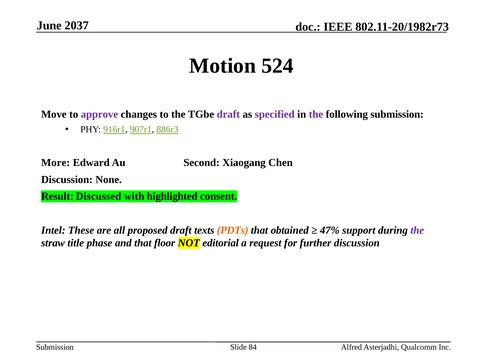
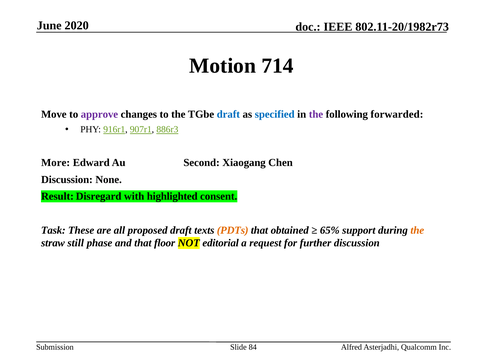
2037: 2037 -> 2020 (77, 26)
524: 524 -> 714 (277, 66)
draft colour: purple -> blue (228, 114)
specified colour: purple -> blue (275, 114)
following submission: submission -> forwarded (397, 114)
Discussed: Discussed -> Disregard (99, 197)
Intel: Intel -> Task (53, 230)
47%: 47% -> 65% (330, 230)
the colour: purple -> orange (417, 230)
title: title -> still (76, 243)
